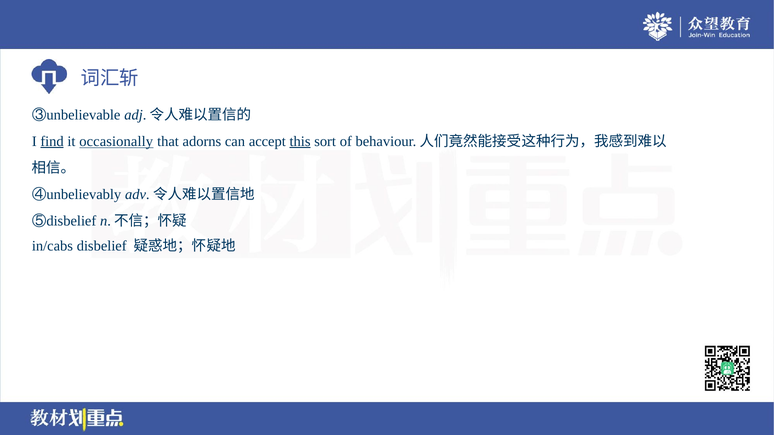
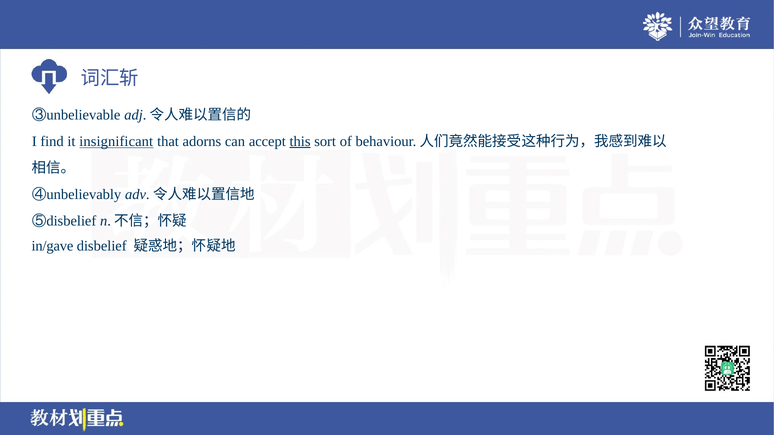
find underline: present -> none (52, 141)
occasionally: occasionally -> insignificant (116, 141)
in/cabs: in/cabs -> in/gave (53, 246)
